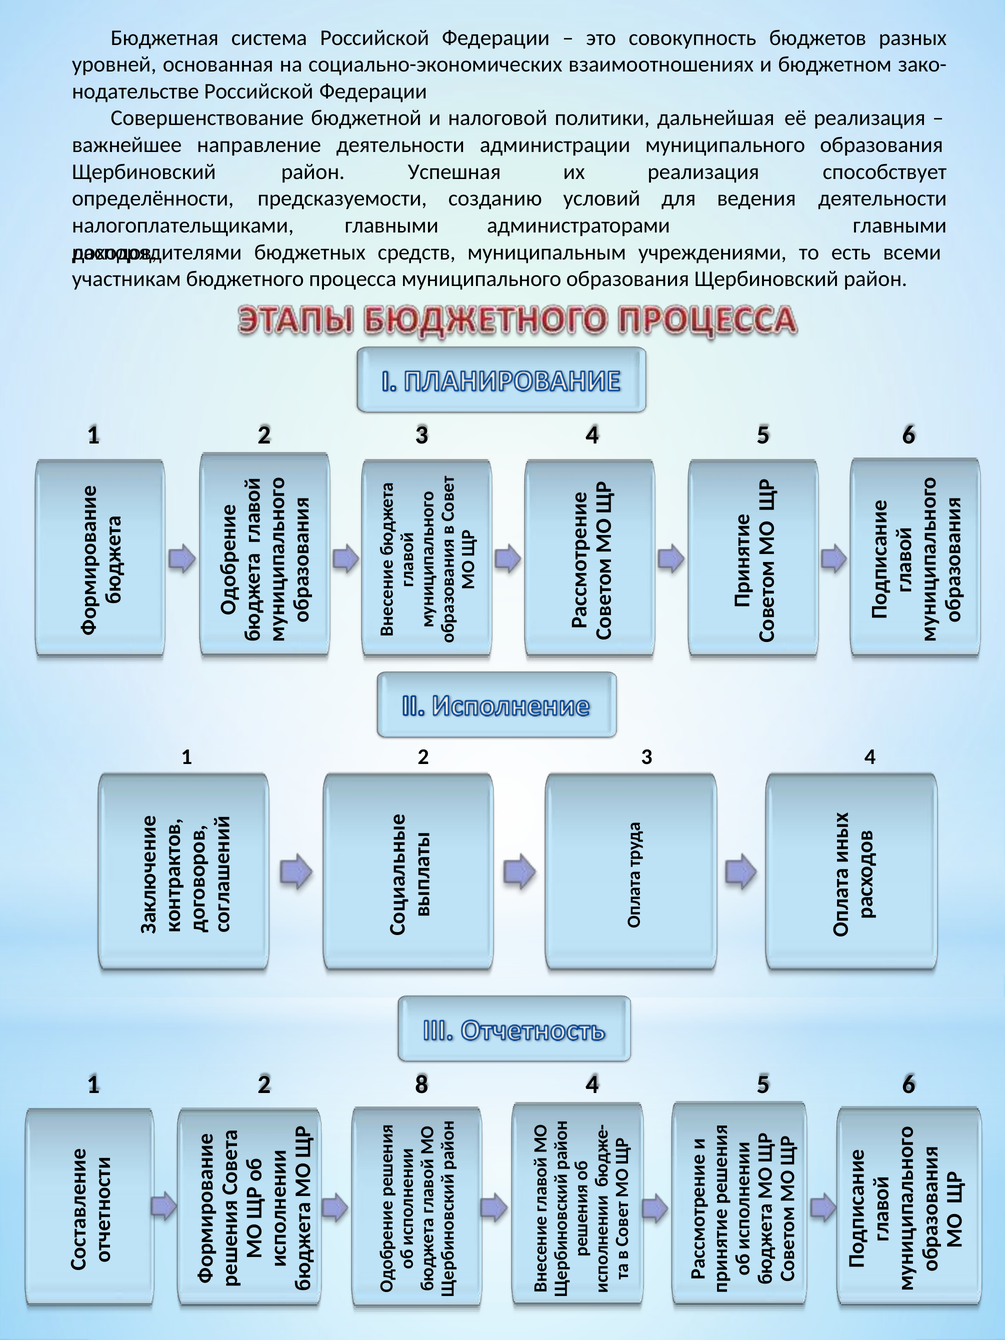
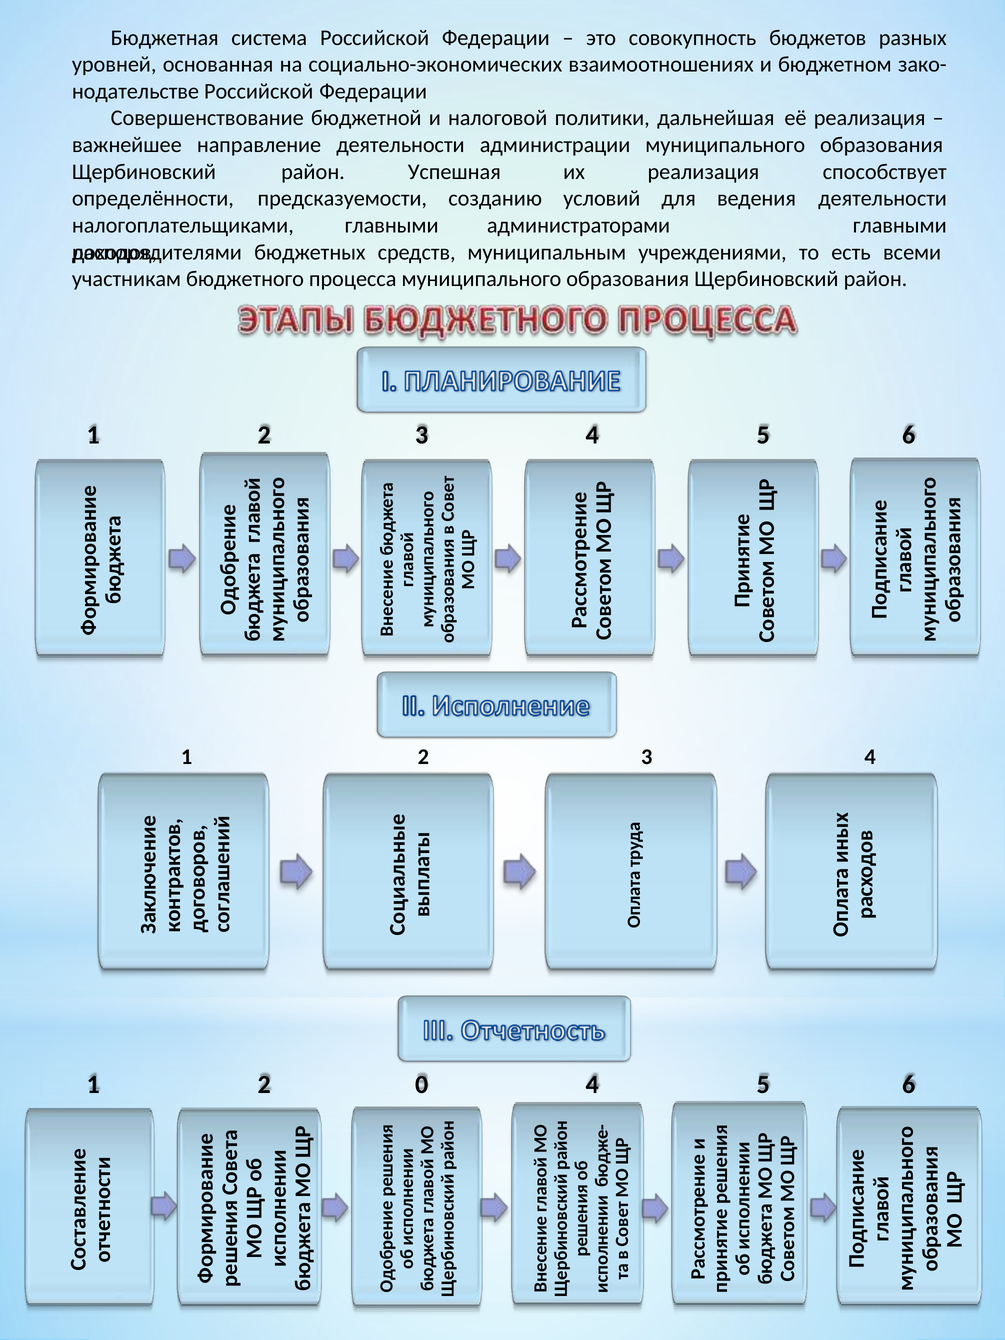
8: 8 -> 0 (422, 1085)
